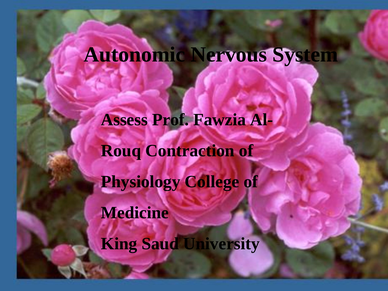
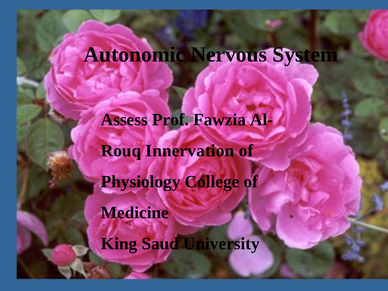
Contraction: Contraction -> Innervation (190, 151)
